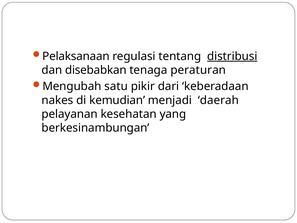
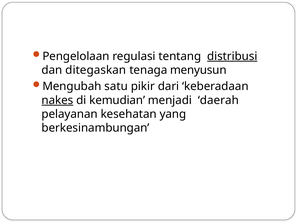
Pelaksanaan: Pelaksanaan -> Pengelolaan (76, 56)
disebabkan: disebabkan -> ditegaskan (96, 70)
peraturan: peraturan -> menyusun (198, 70)
nakes underline: none -> present (57, 100)
